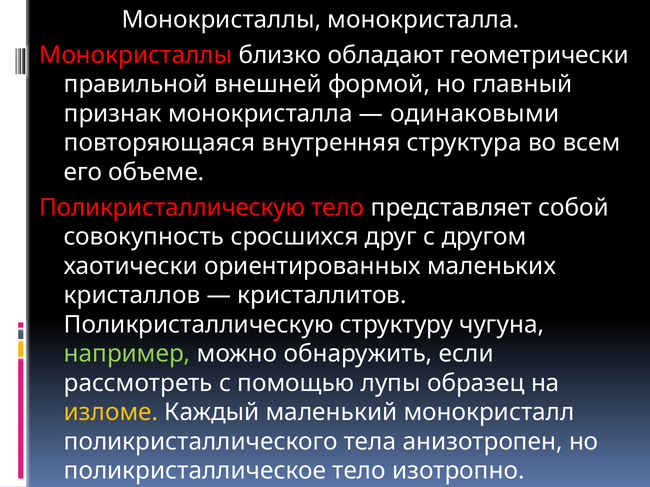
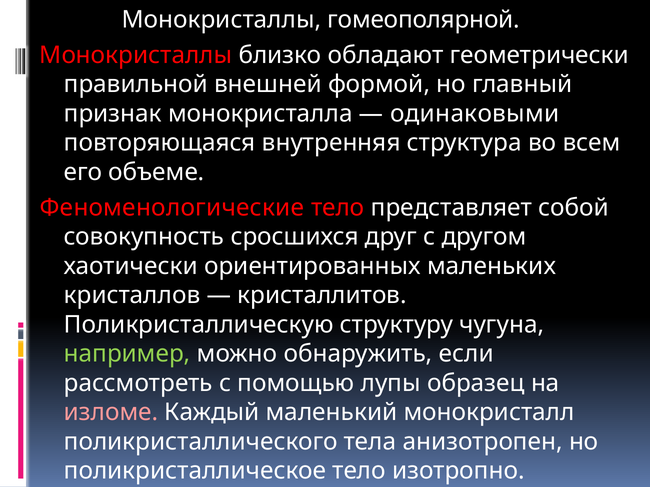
Монокристаллы монокристалла: монокристалла -> гомеополярной (424, 20)
Поликристаллическую: Поликристаллическую -> Феноменологические (172, 208)
изломе colour: yellow -> pink (111, 413)
